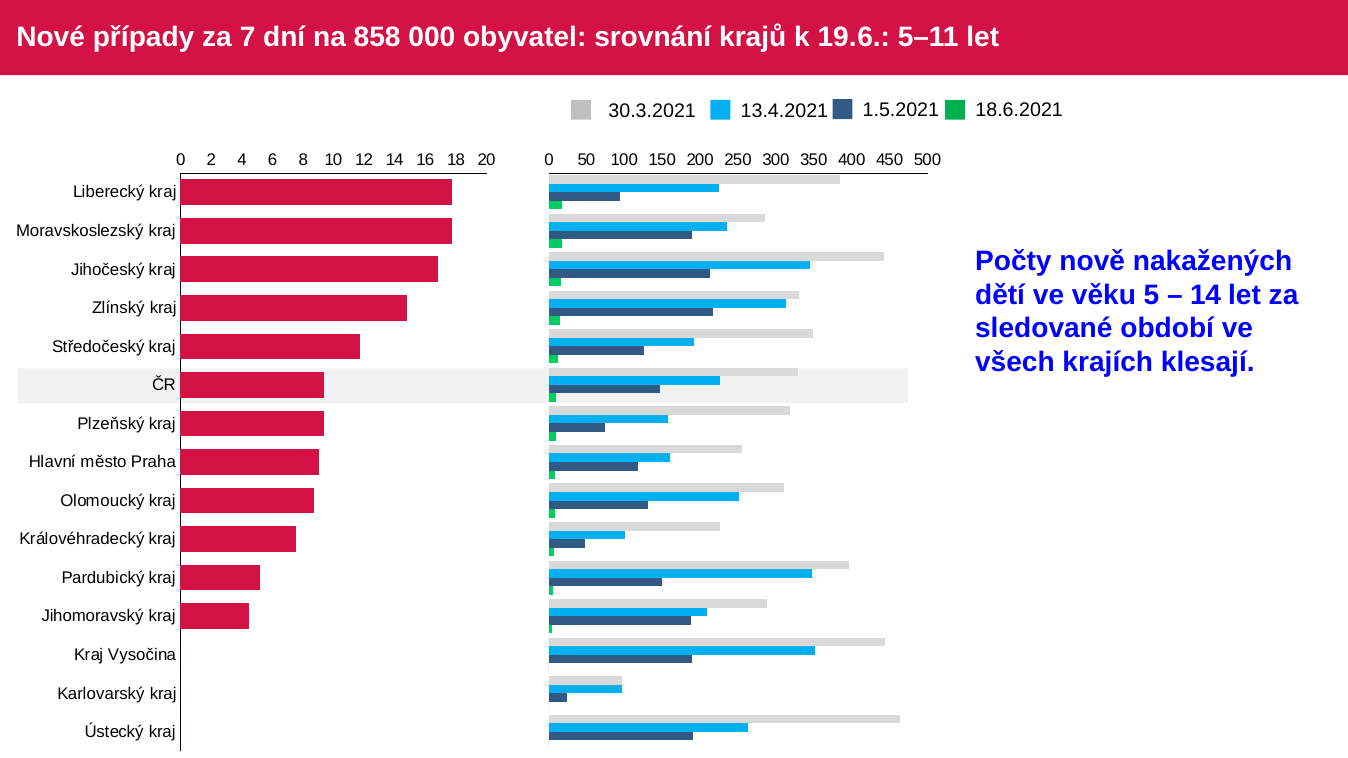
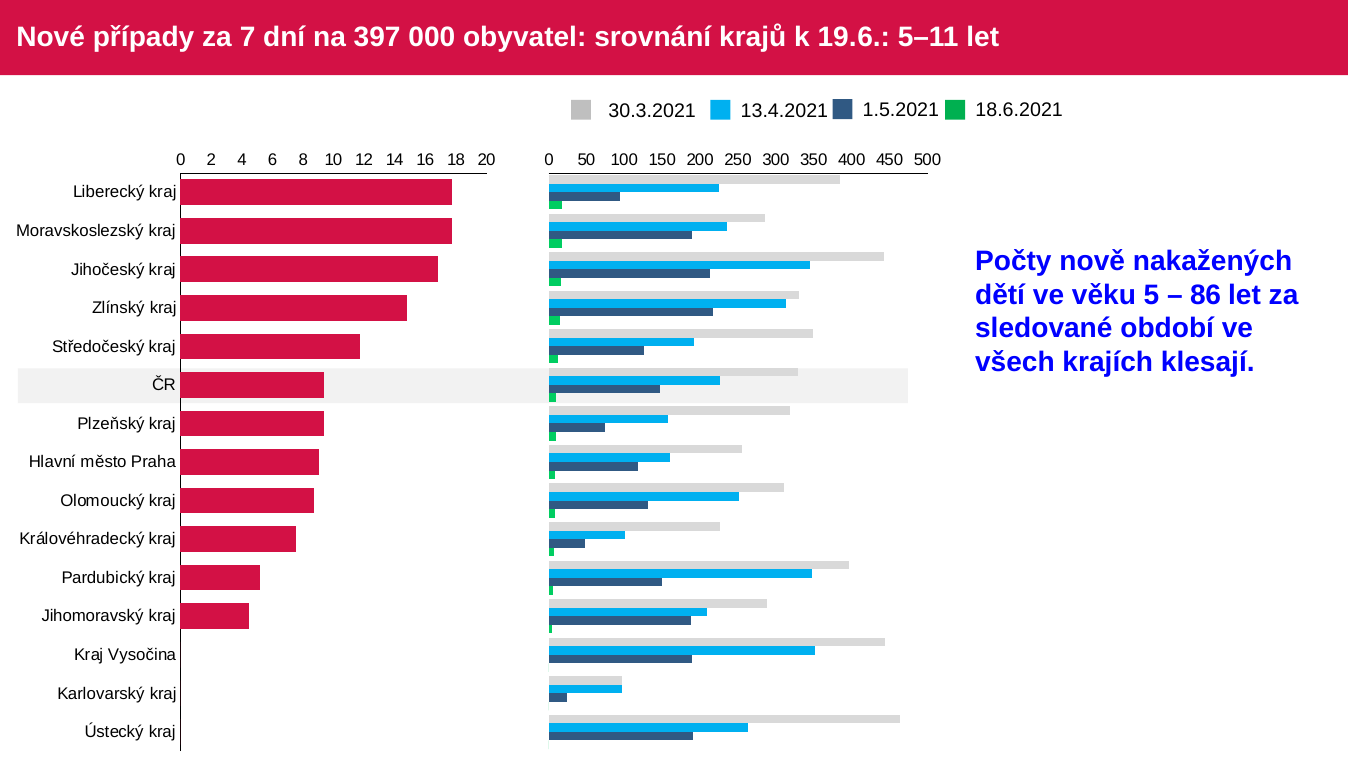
858: 858 -> 397 (377, 37)
14: 14 -> 86 (1206, 295)
